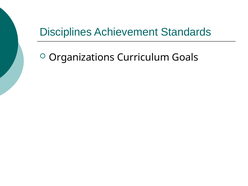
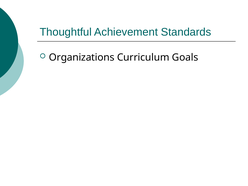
Disciplines: Disciplines -> Thoughtful (66, 32)
